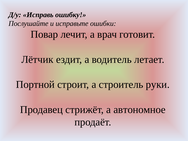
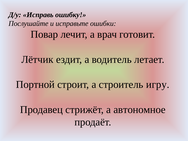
руки: руки -> игру (158, 85)
